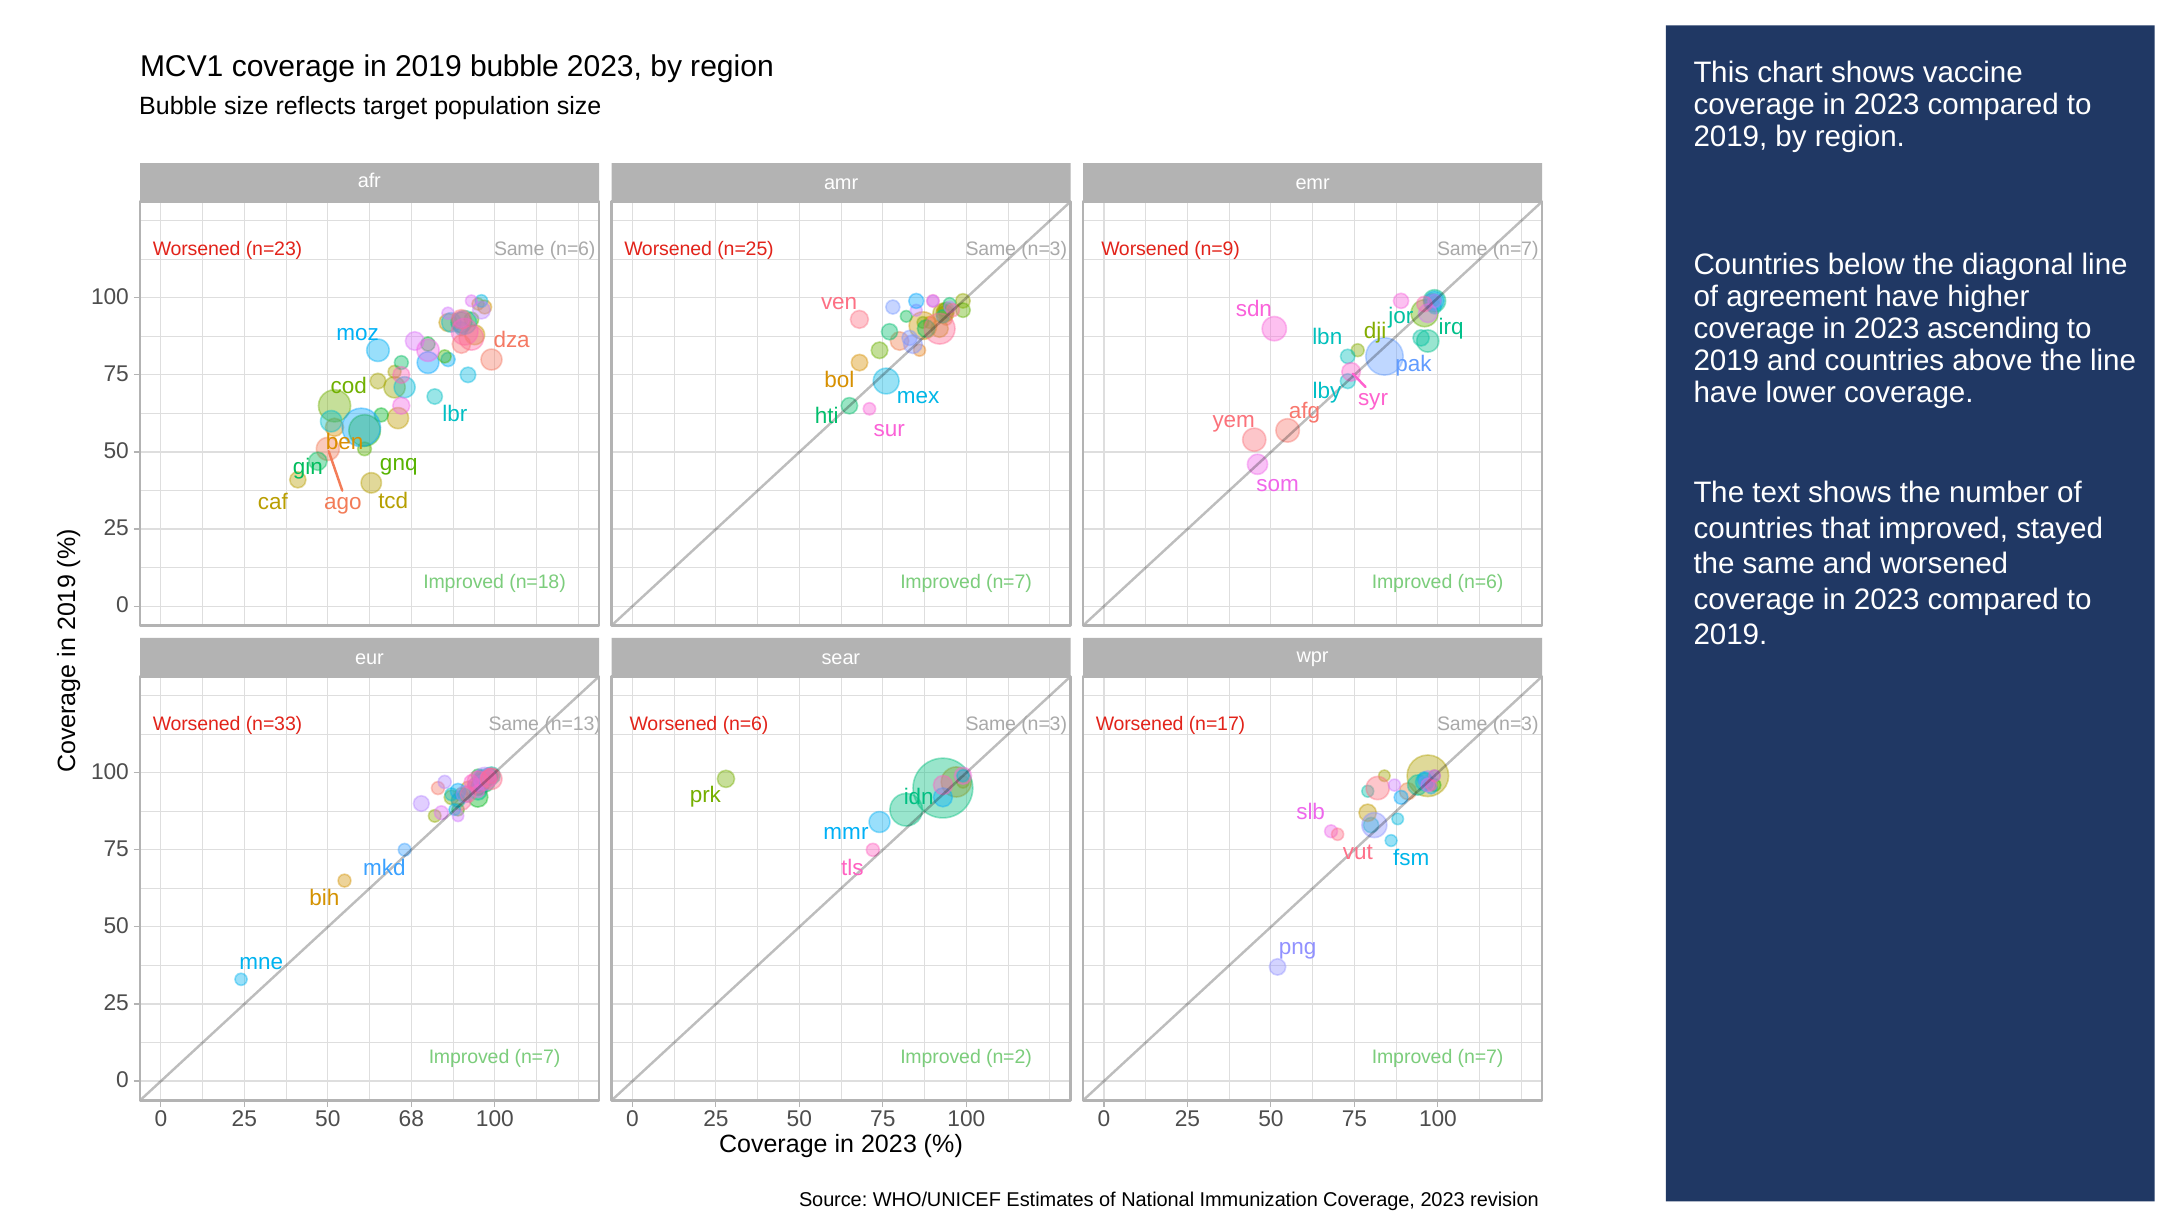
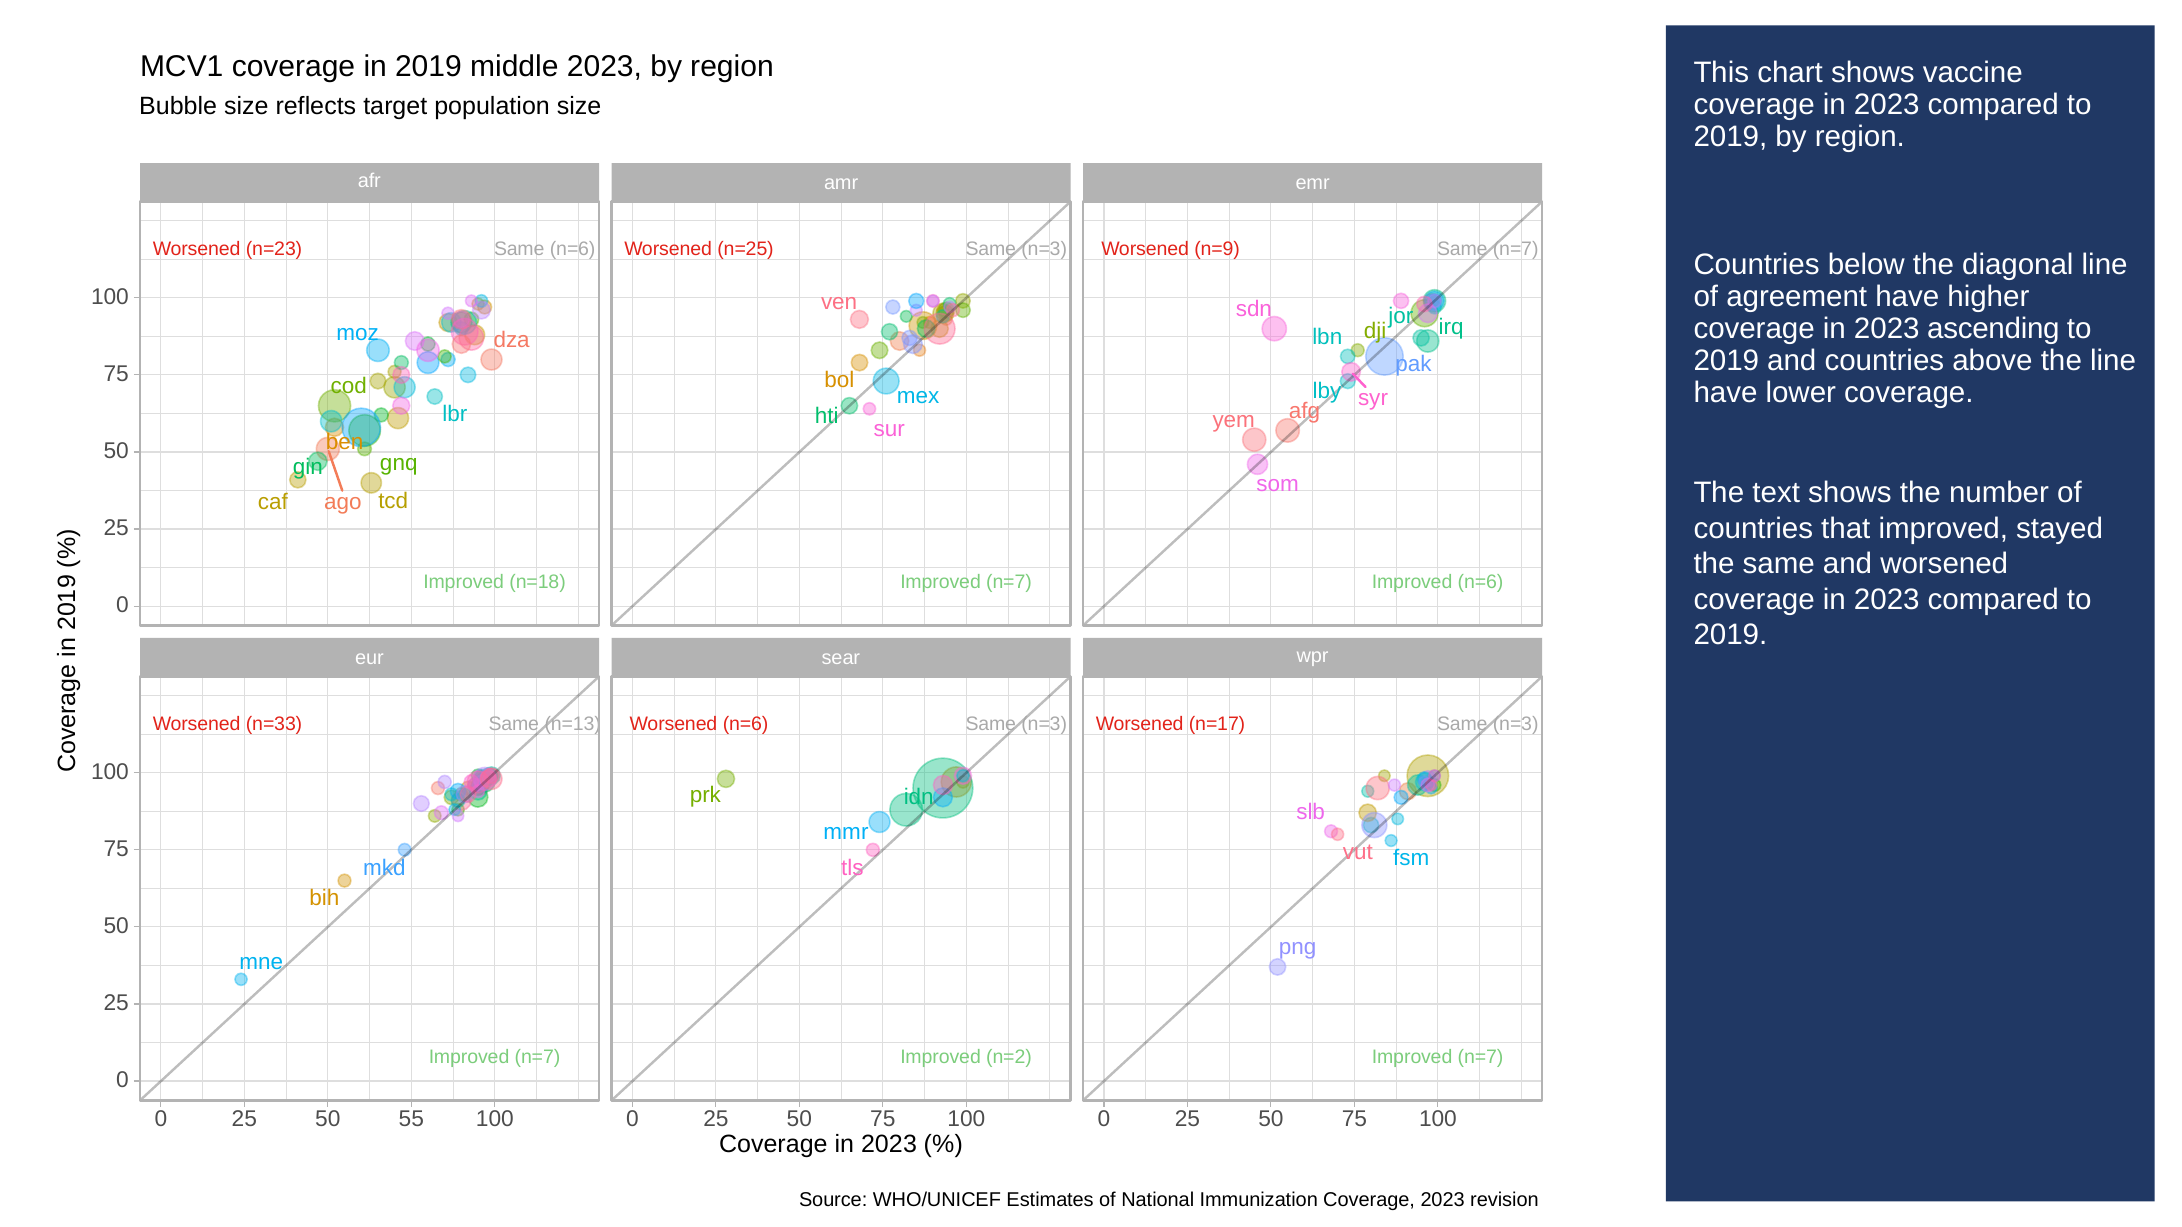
2019 bubble: bubble -> middle (514, 67)
68: 68 -> 55 (411, 1119)
